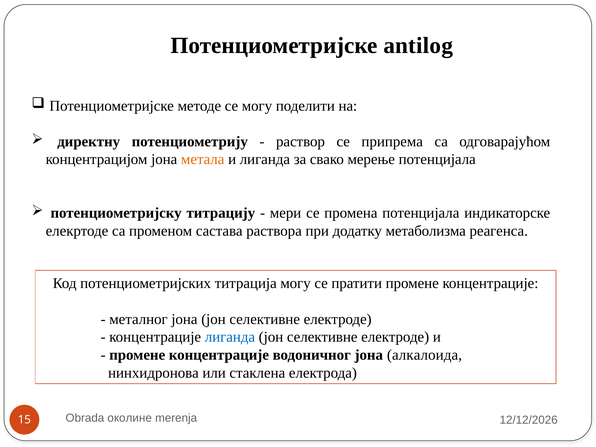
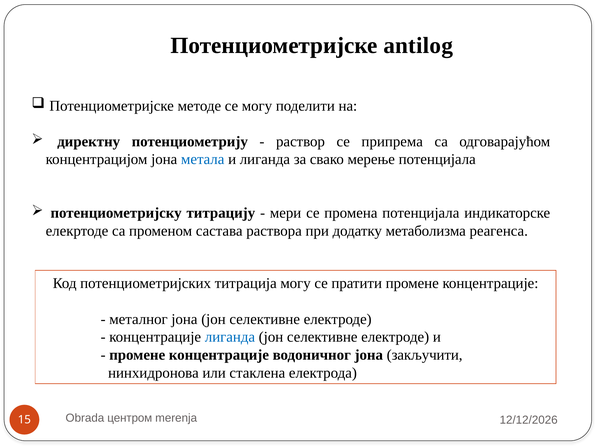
метала colour: orange -> blue (203, 159)
алкалоида: алкалоида -> закључити (425, 355)
околине: околине -> центром (130, 418)
